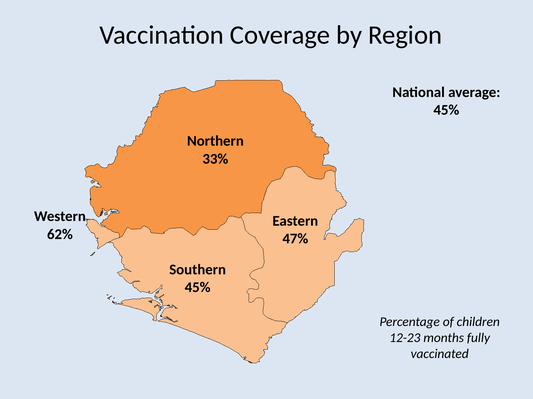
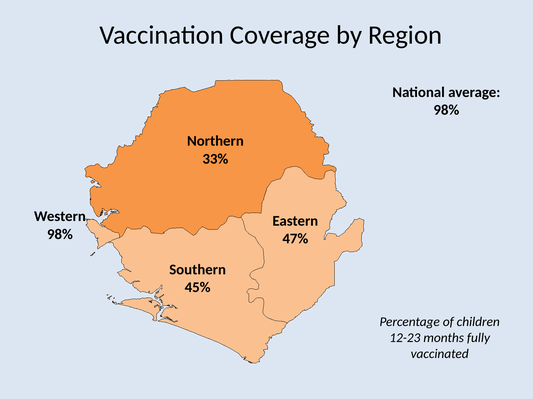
45%: 45% -> 98% (446, 110)
62%: 62% -> 98% (60, 235)
